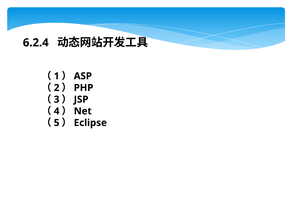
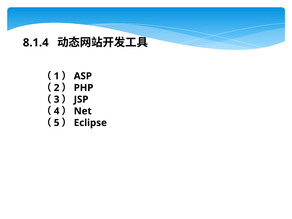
6.2.4: 6.2.4 -> 8.1.4 (36, 43)
